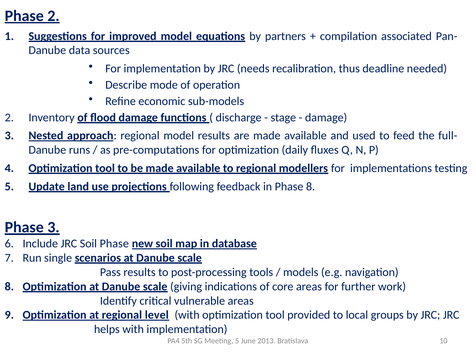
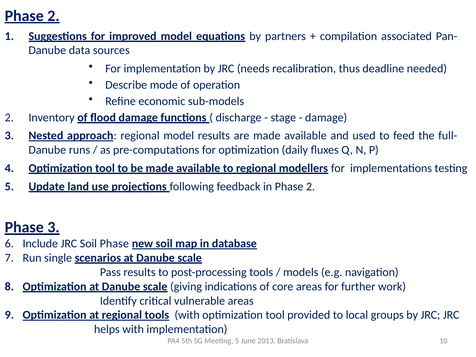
in Phase 8: 8 -> 2 (311, 186)
regional level: level -> tools (157, 315)
